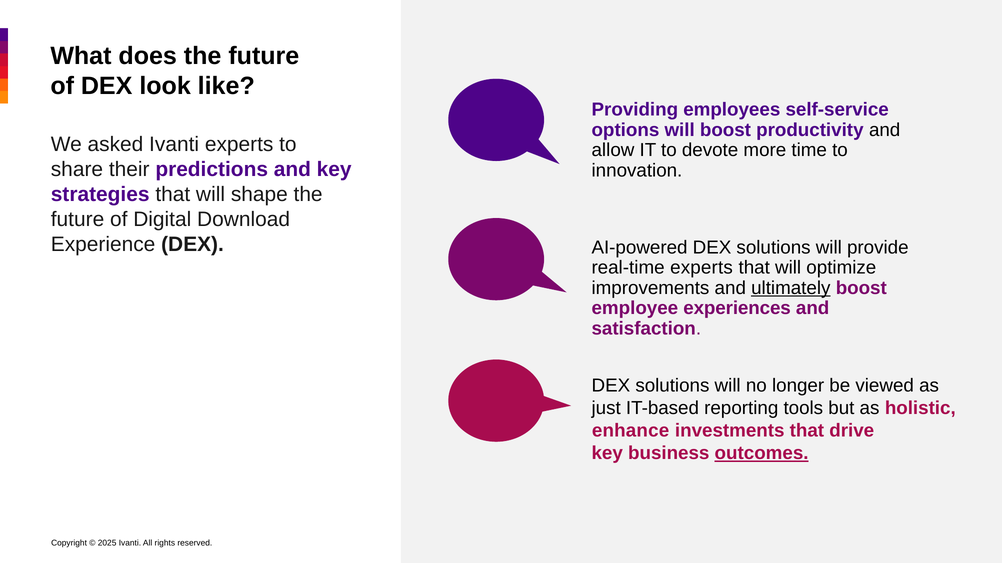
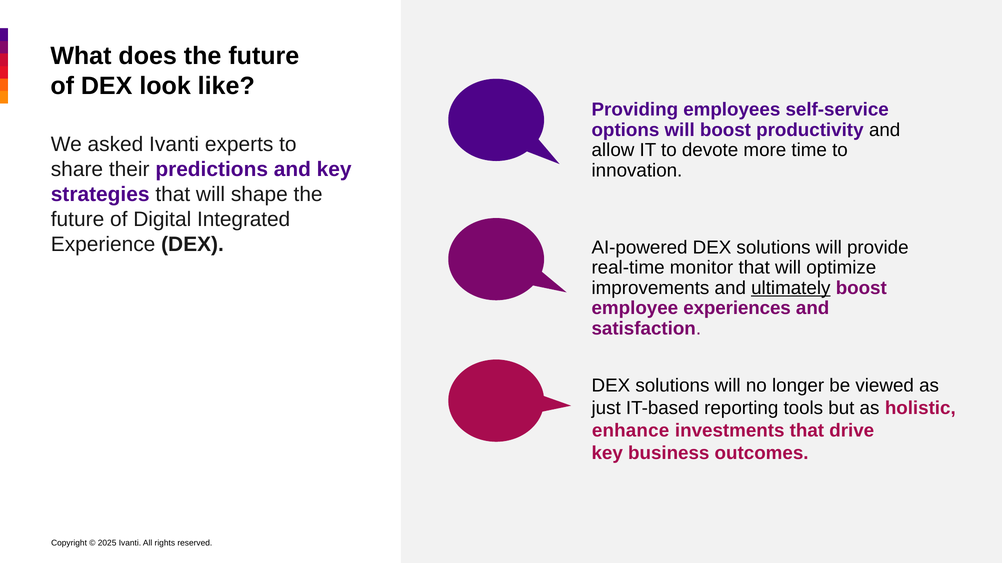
Download: Download -> Integrated (244, 220)
real-time experts: experts -> monitor (702, 268)
outcomes underline: present -> none (762, 454)
